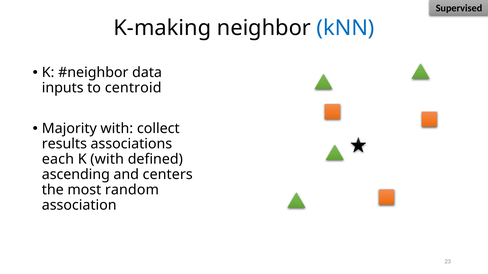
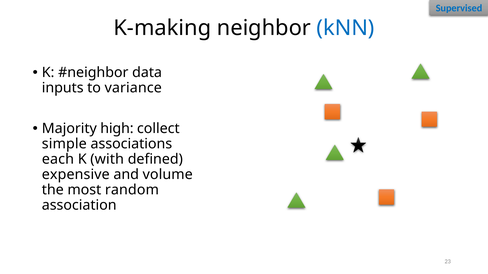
Supervised colour: black -> blue (459, 8)
centroid: centroid -> variance (133, 88)
Majority with: with -> high (117, 129)
results: results -> simple (64, 144)
ascending: ascending -> expensive (76, 175)
centers: centers -> volume (168, 175)
